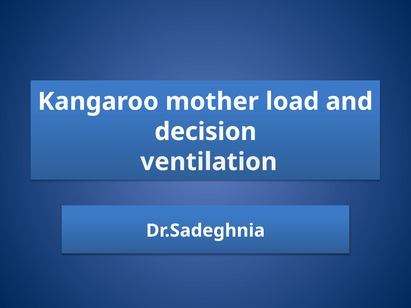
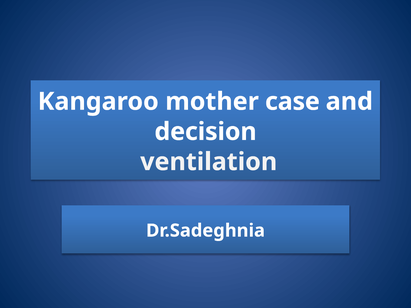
load: load -> case (292, 102)
